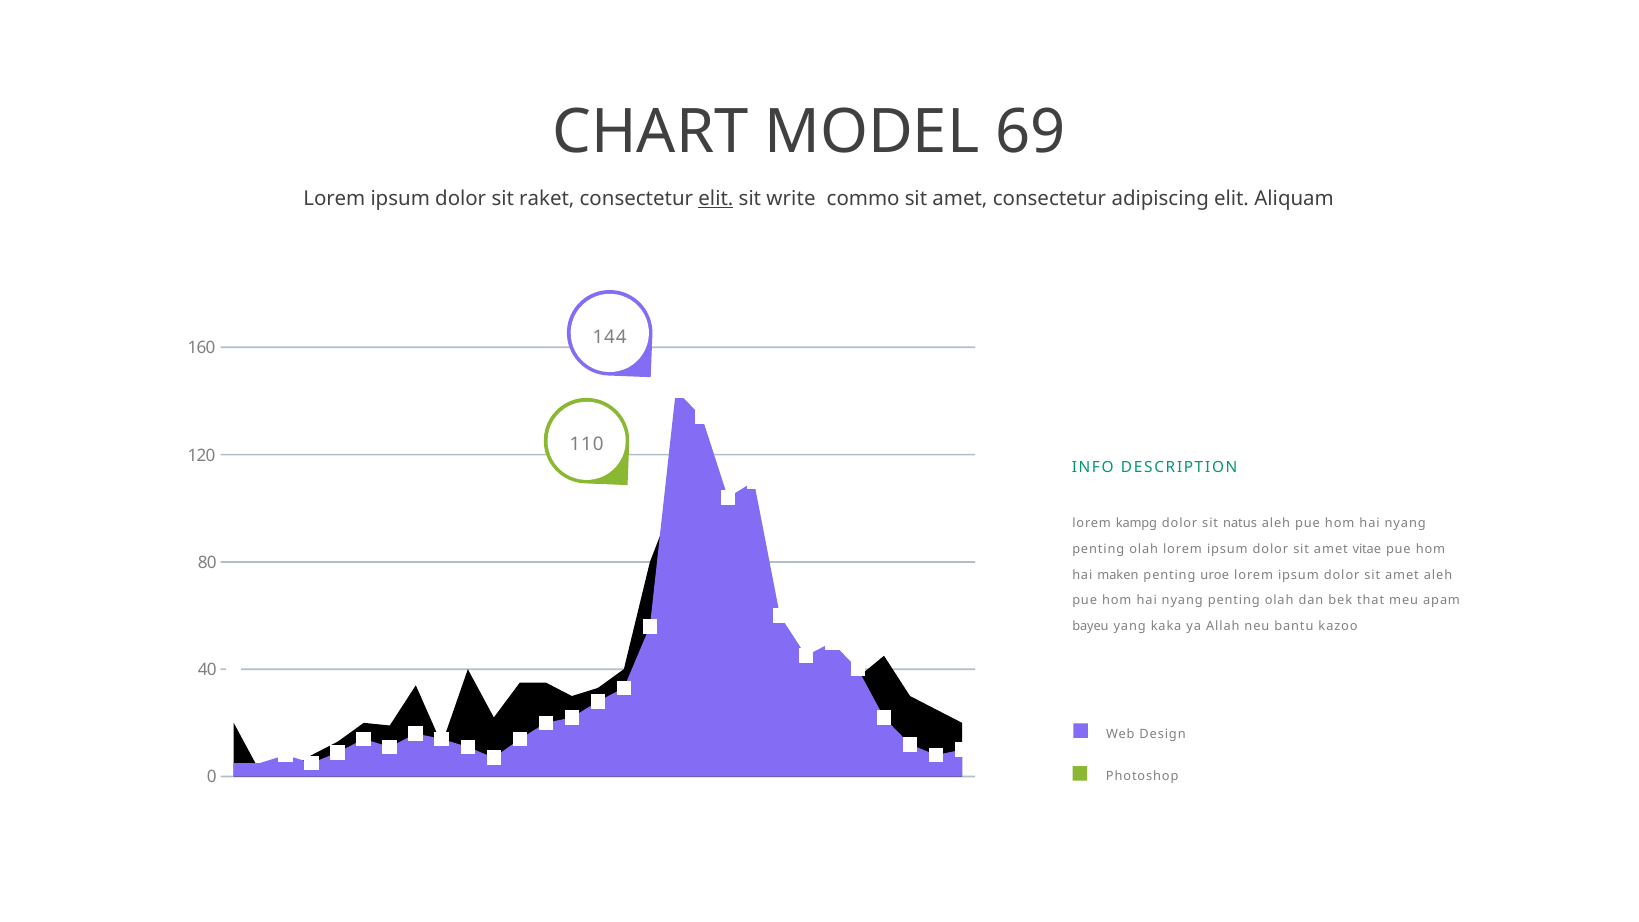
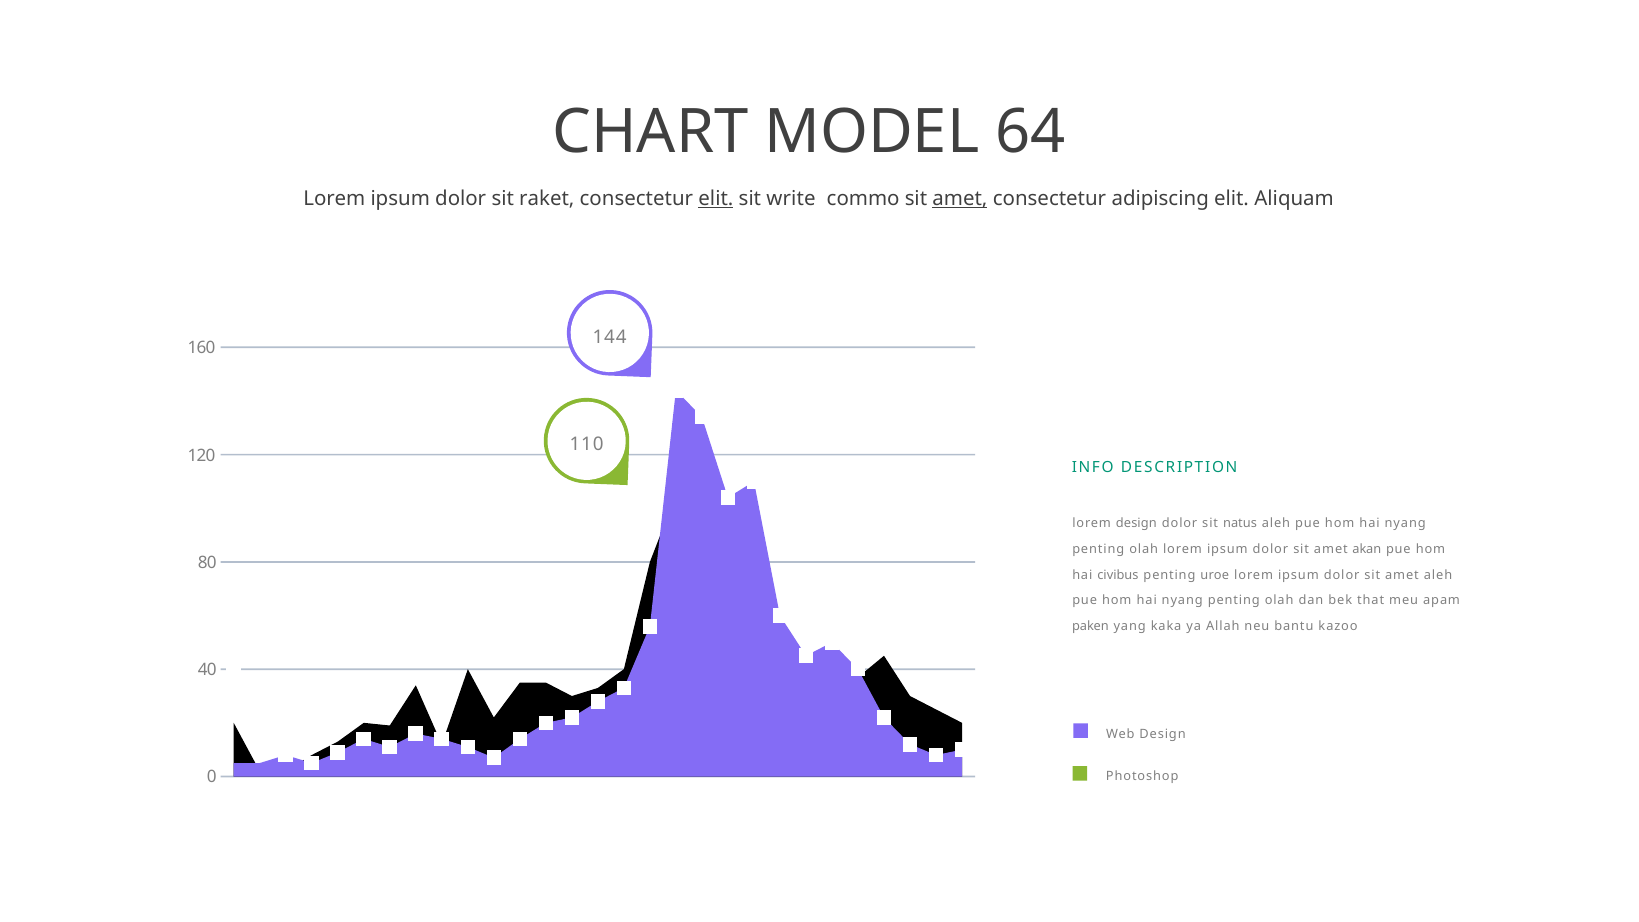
69: 69 -> 64 (1030, 132)
amet underline: none -> present (960, 198)
lorem kampg: kampg -> design (1136, 524)
vitae: vitae -> akan (1367, 549)
maken: maken -> civibus (1118, 575)
bayeu: bayeu -> paken (1090, 626)
